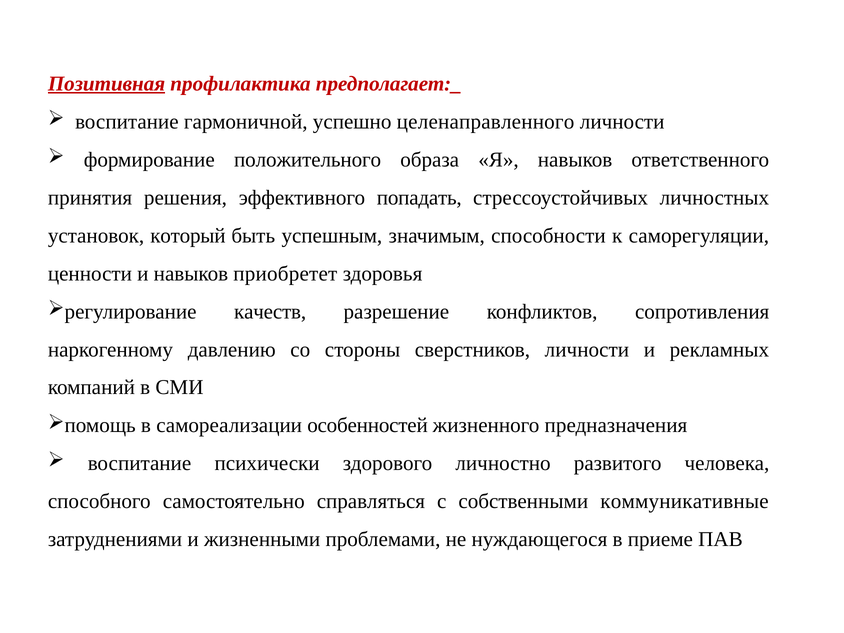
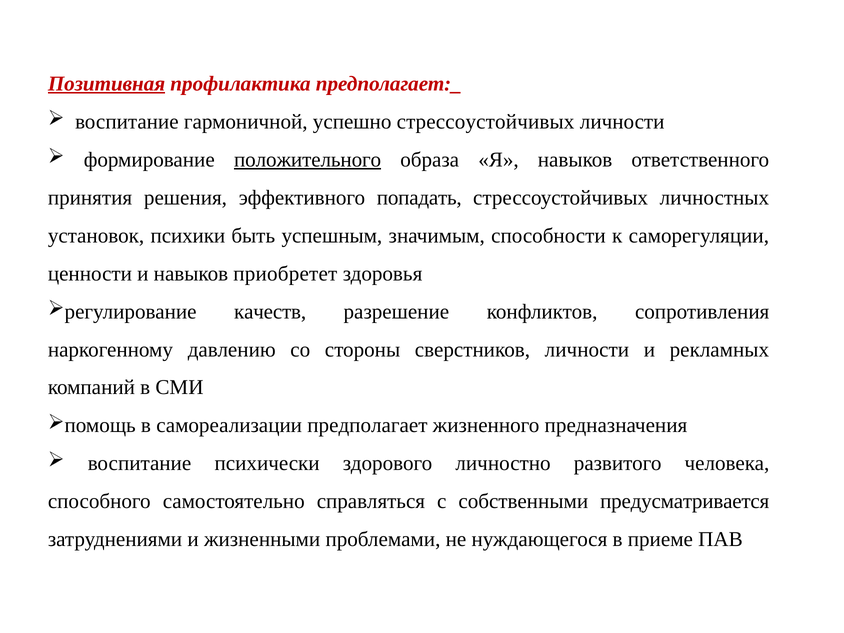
успешно целенаправленного: целенаправленного -> стрессоустойчивых (486, 122)
положительного underline: none -> present (308, 160)
который: который -> психики (188, 236)
особенностей: особенностей -> предполагает (367, 426)
коммуникативные: коммуникативные -> предусматривается (685, 501)
